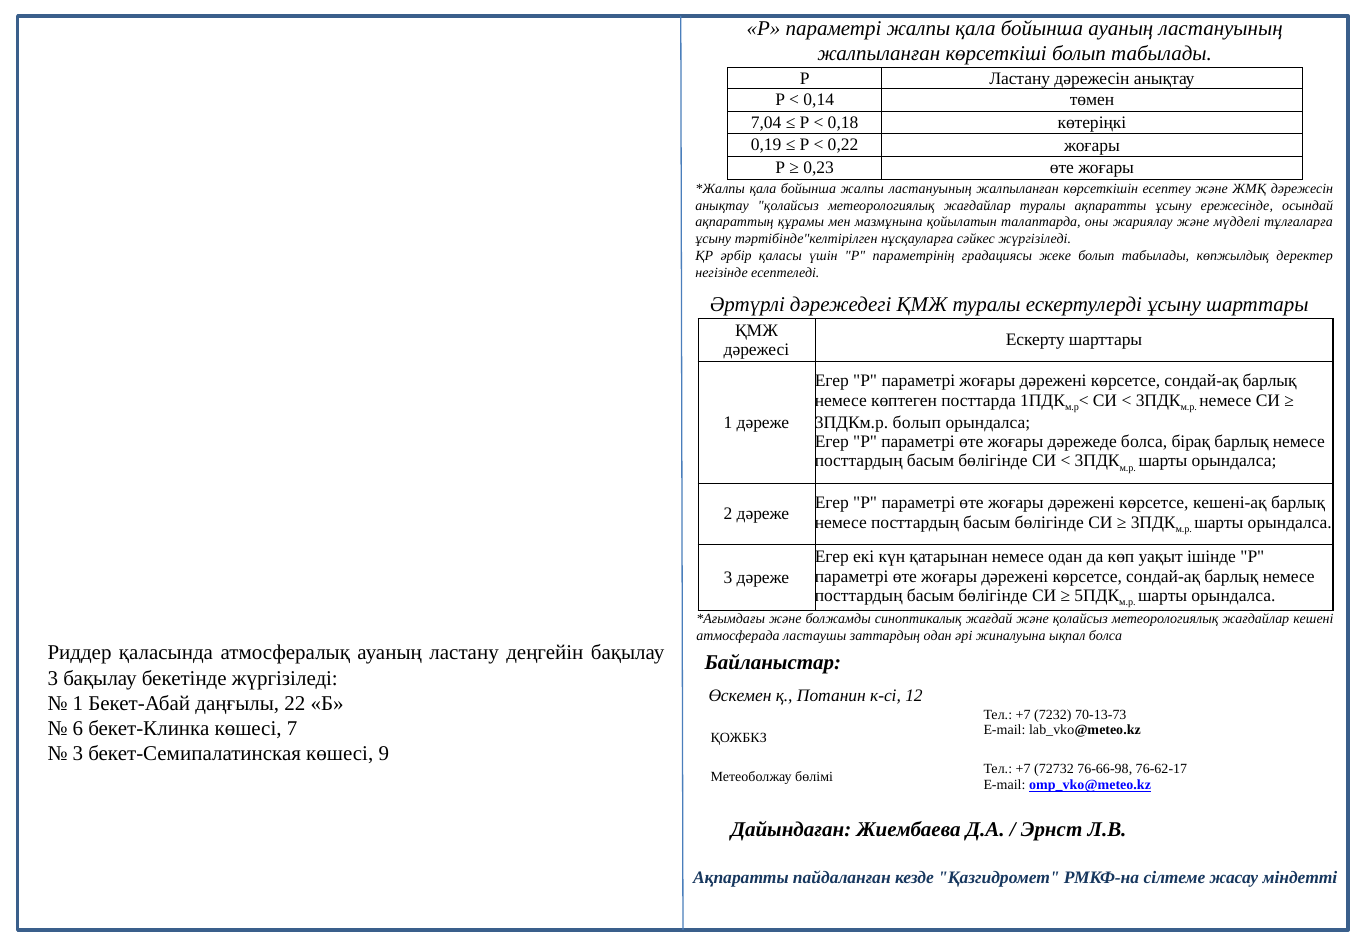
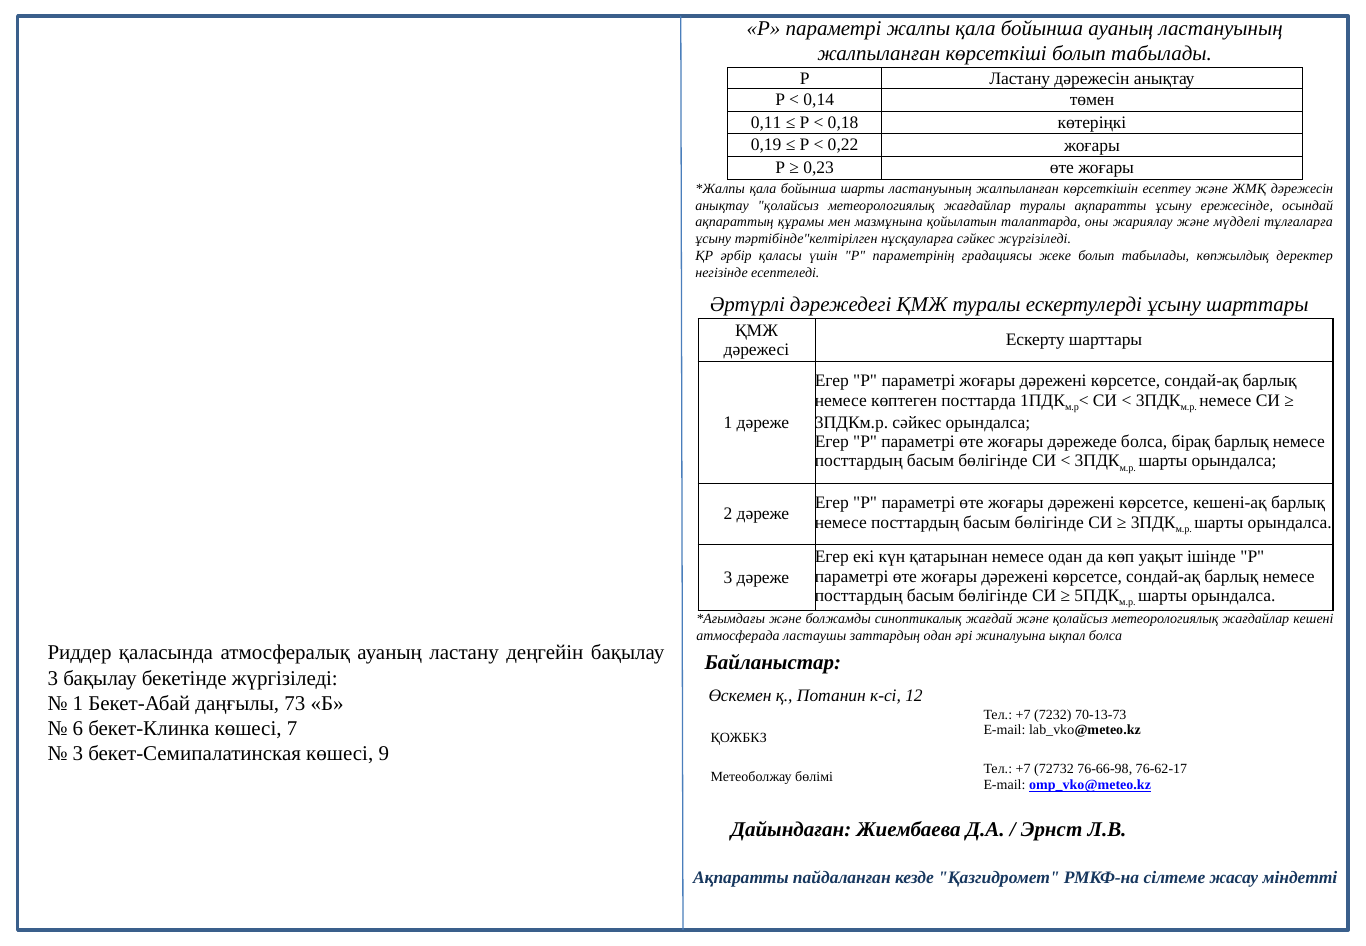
7,04: 7,04 -> 0,11 (766, 122)
бойынша жалпы: жалпы -> шарты (862, 189)
3ПДКм.р болып: болып -> сәйкес (917, 422)
22: 22 -> 73 (295, 703)
